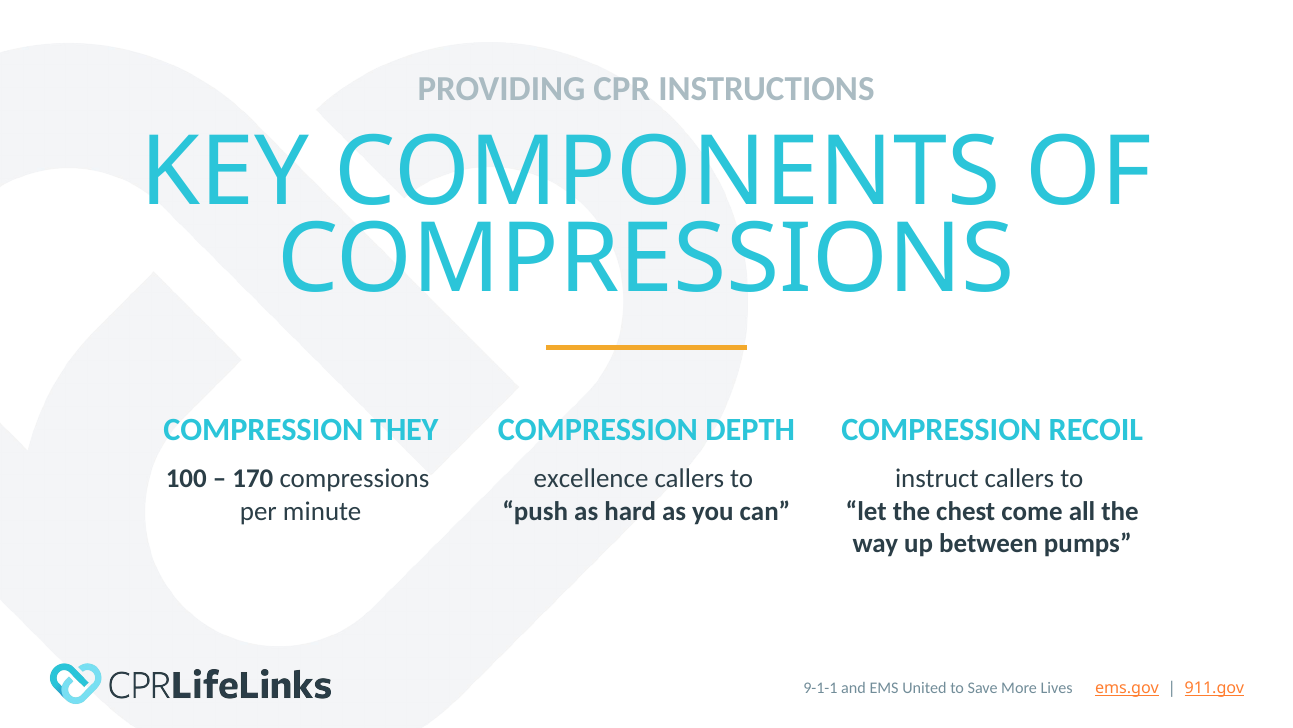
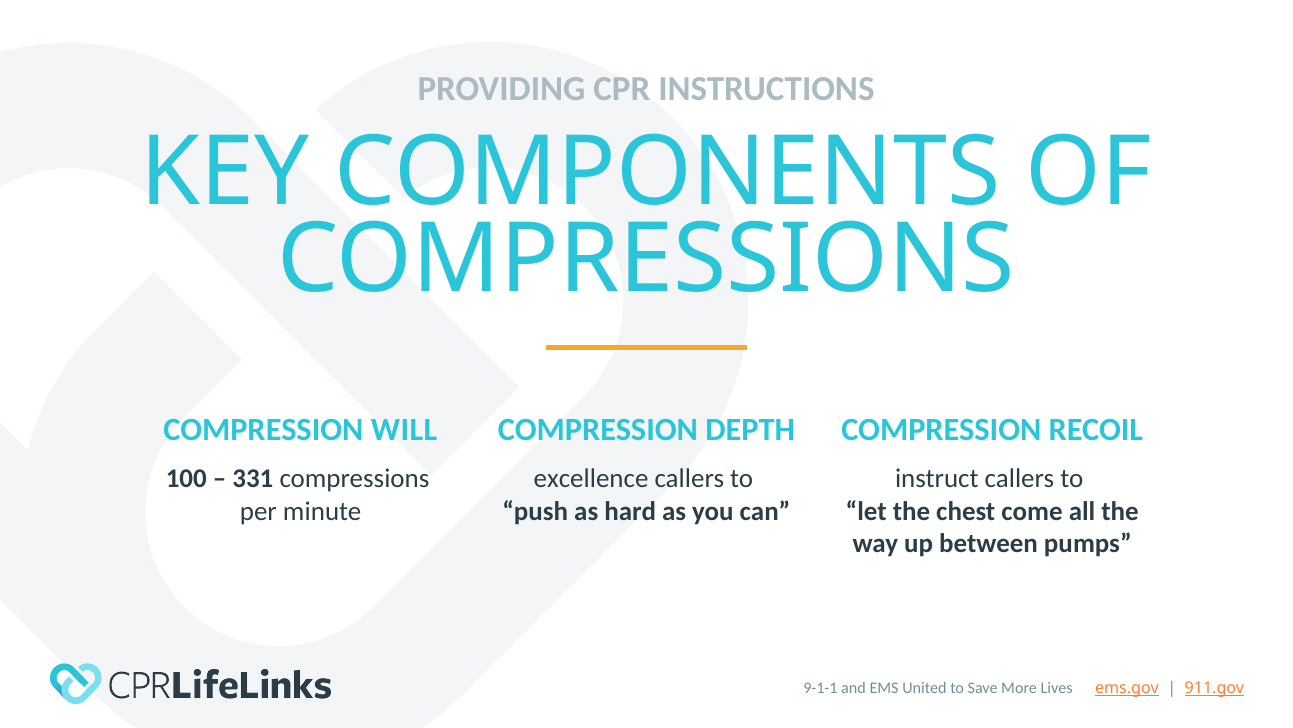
THEY: THEY -> WILL (404, 430)
170: 170 -> 331 (253, 478)
